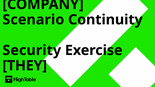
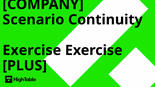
Security: Security -> Exercise (32, 50)
THEY: THEY -> PLUS (25, 66)
